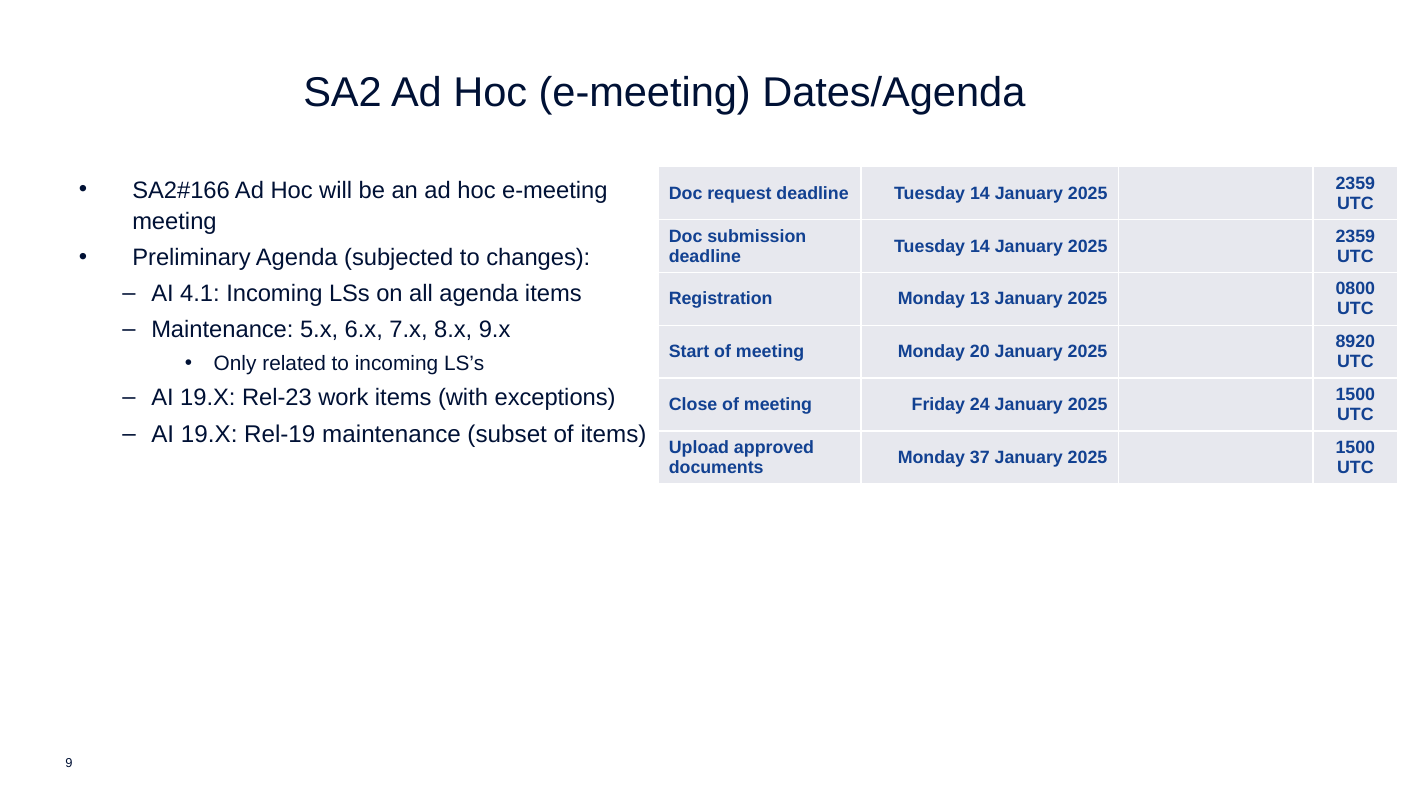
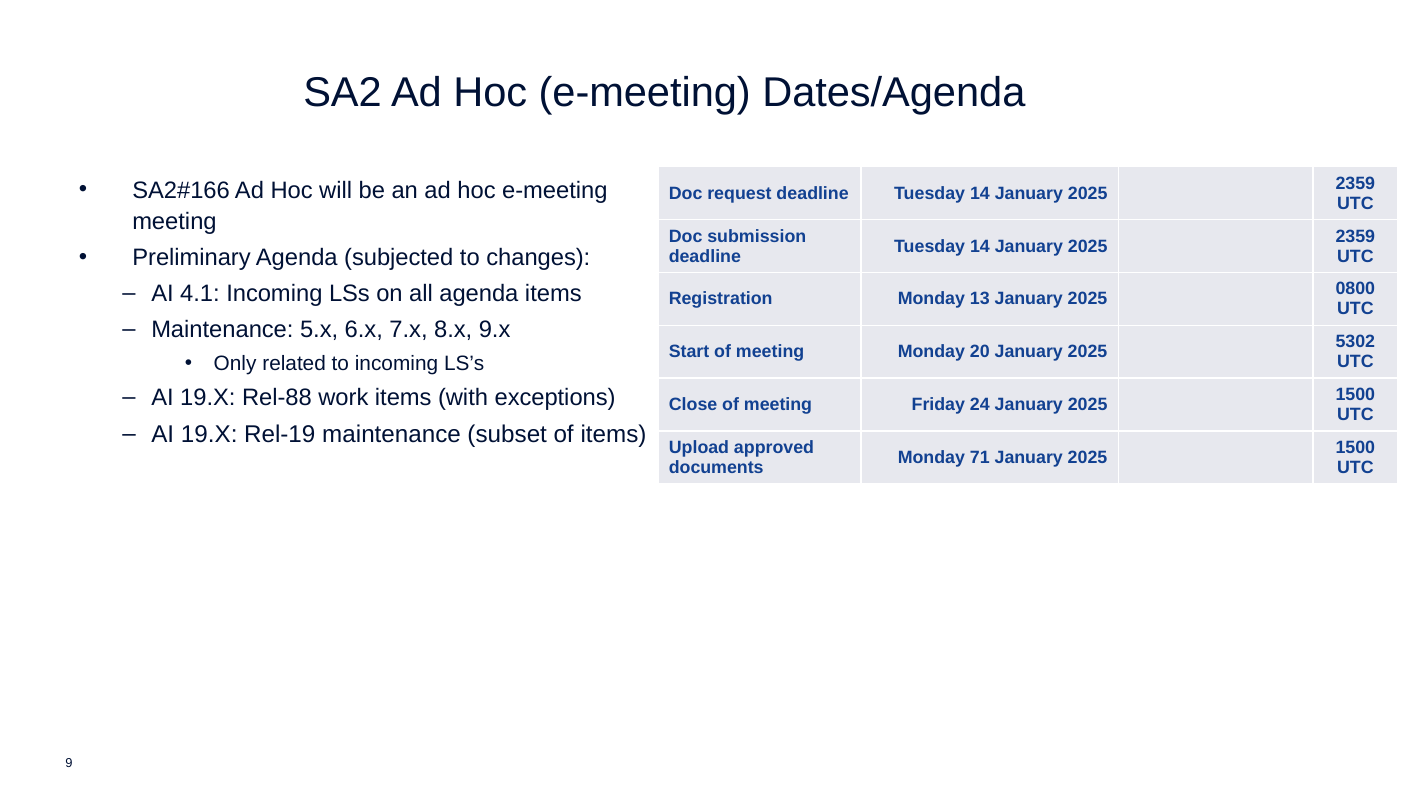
8920: 8920 -> 5302 (1355, 342)
Rel-23: Rel-23 -> Rel-88 (277, 398)
37: 37 -> 71 (980, 458)
